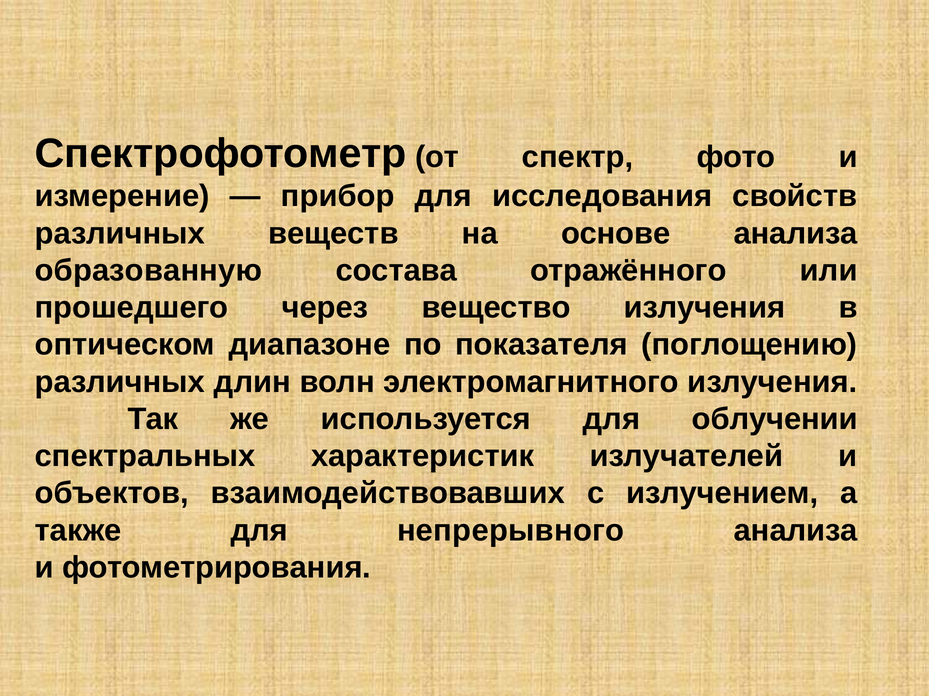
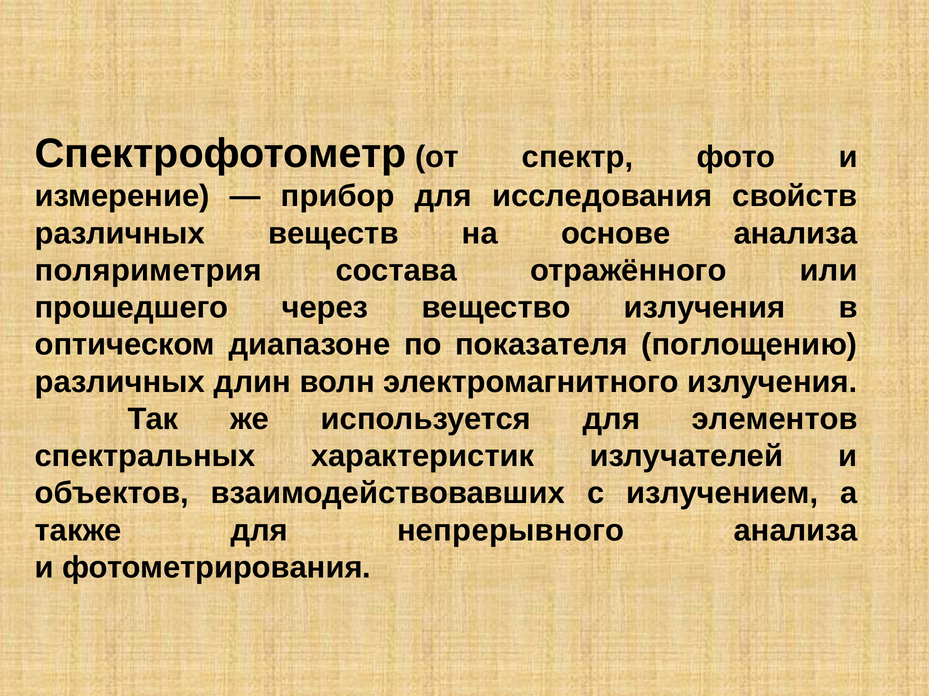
образованную: образованную -> поляриметрия (148, 271)
облучении: облучении -> элементов (775, 419)
